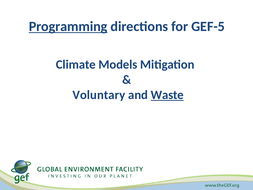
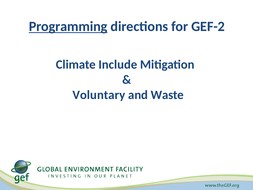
GEF-5: GEF-5 -> GEF-2 (208, 27)
Models: Models -> Include (118, 64)
Waste underline: present -> none (167, 95)
